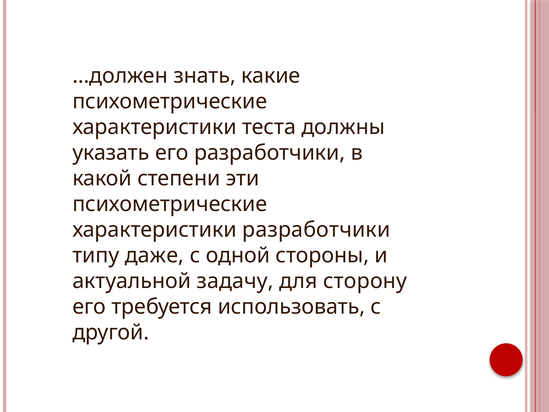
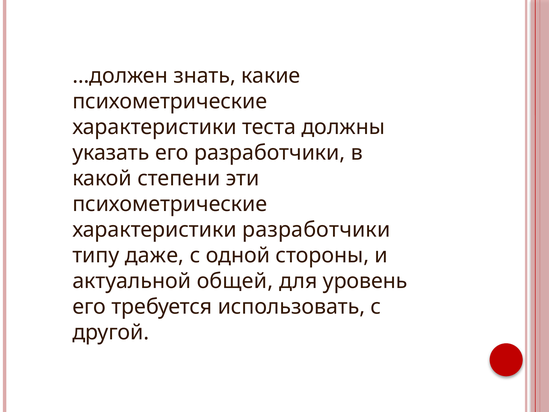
задачу: задачу -> общей (235, 281)
сторону: сторону -> уровень (365, 281)
